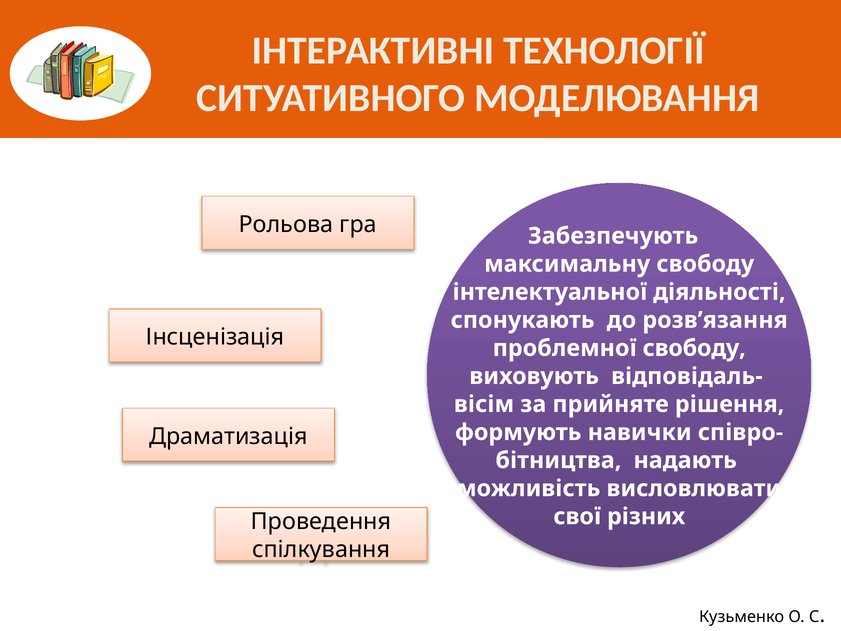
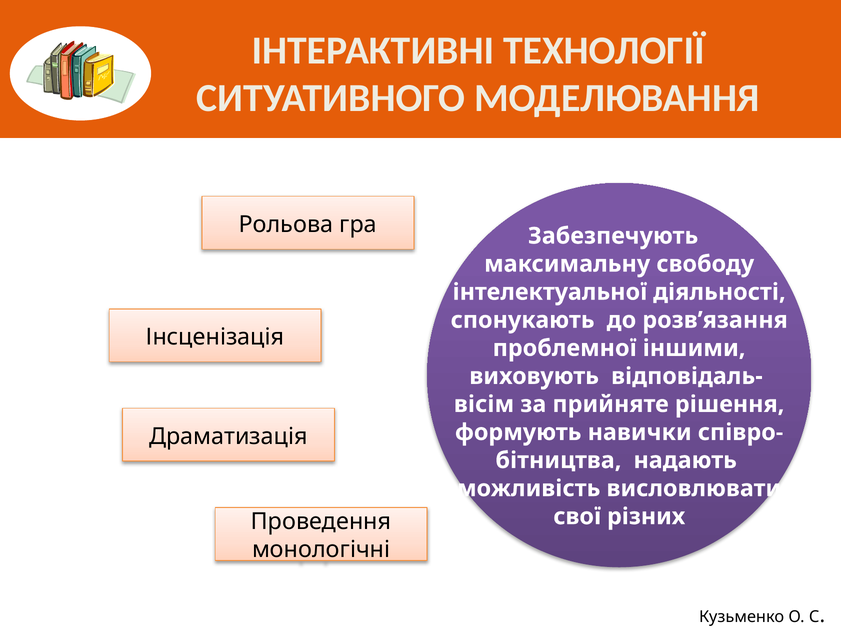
проблемної свободу: свободу -> іншими (694, 348)
спілкування: спілкування -> монологічні (321, 550)
